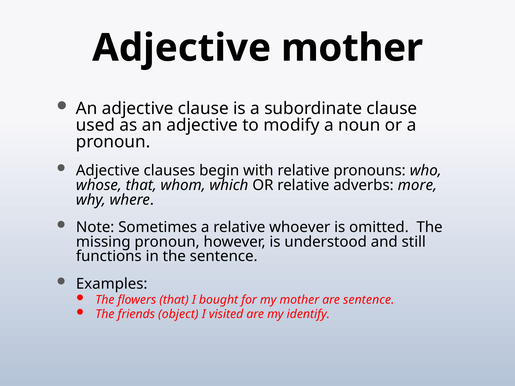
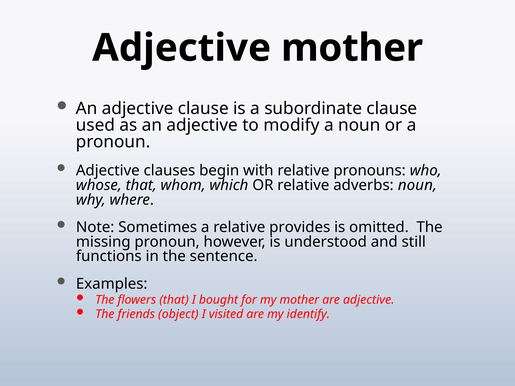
adverbs more: more -> noun (417, 185)
whoever: whoever -> provides (300, 227)
are sentence: sentence -> adjective (369, 300)
